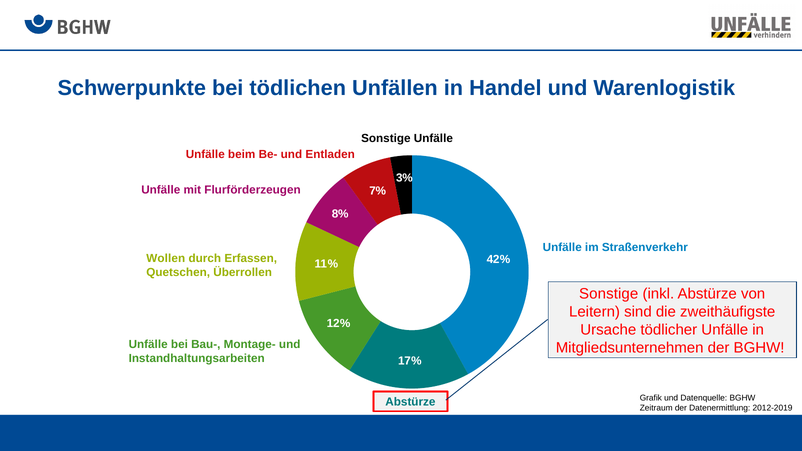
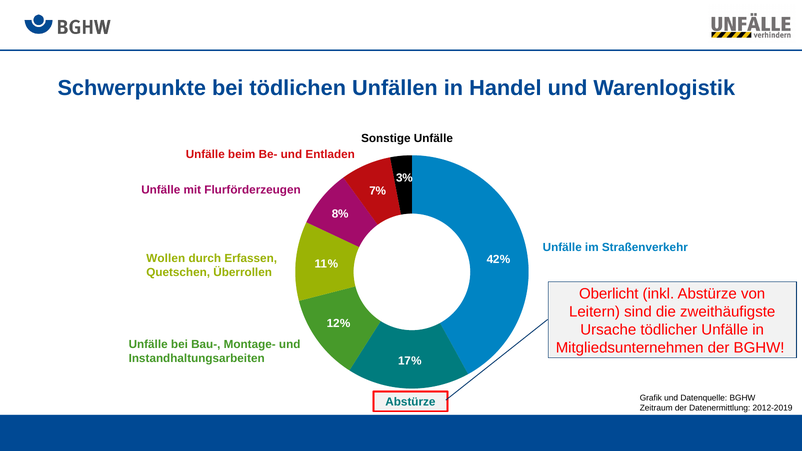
Sonstige: Sonstige -> Oberlicht (609, 294)
